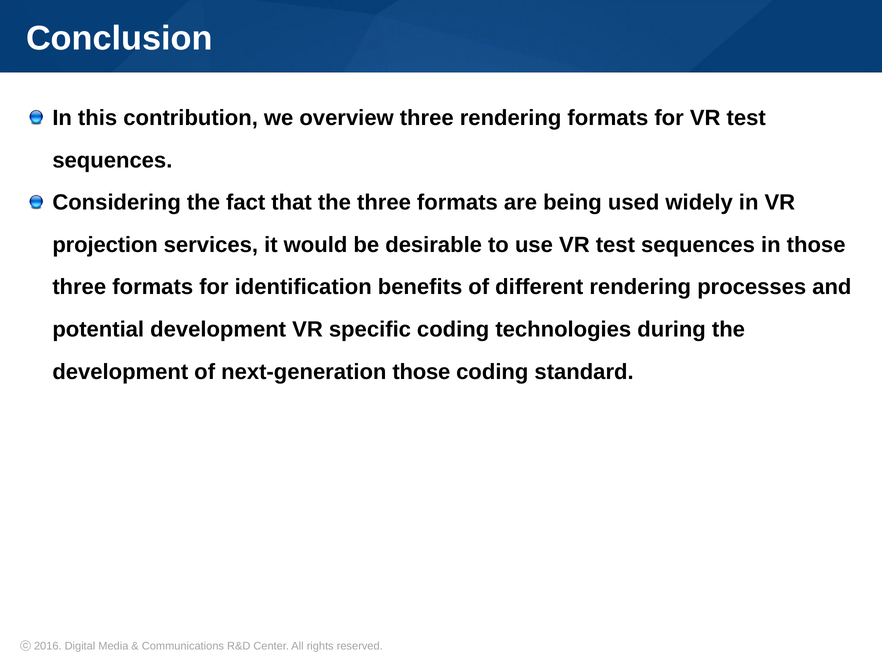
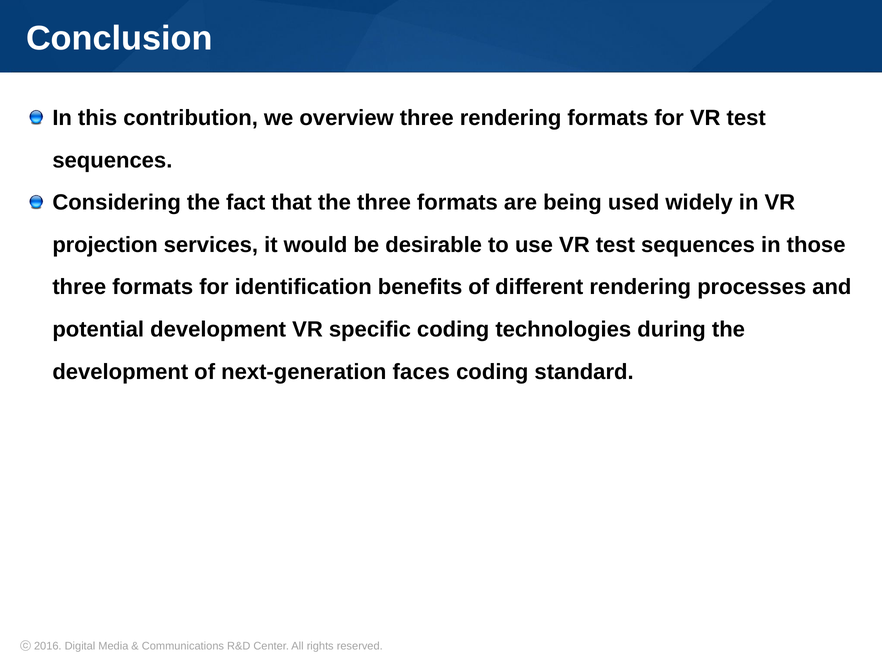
next-generation those: those -> faces (421, 372)
